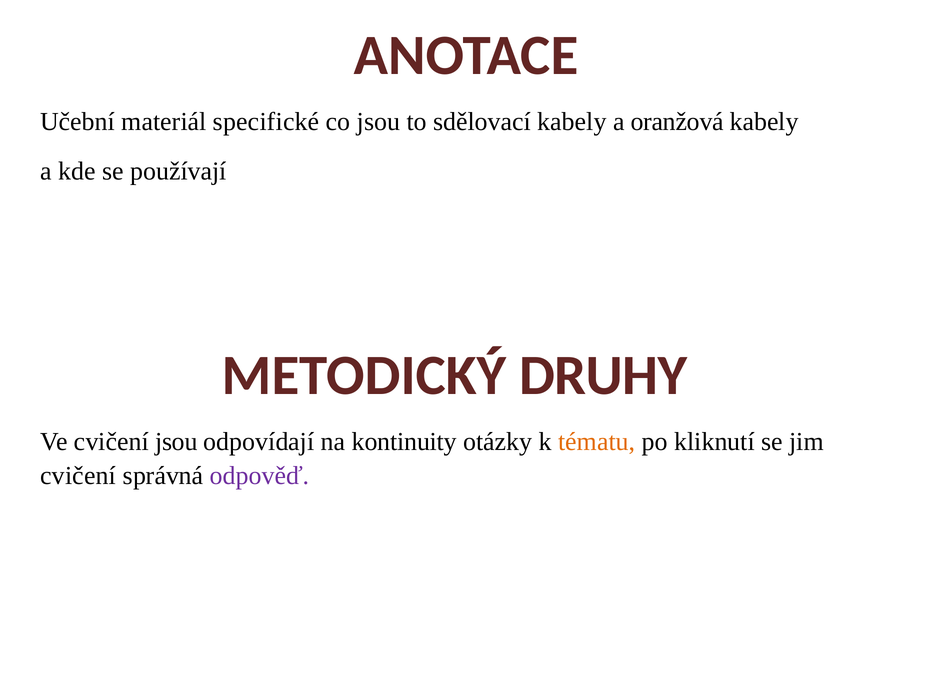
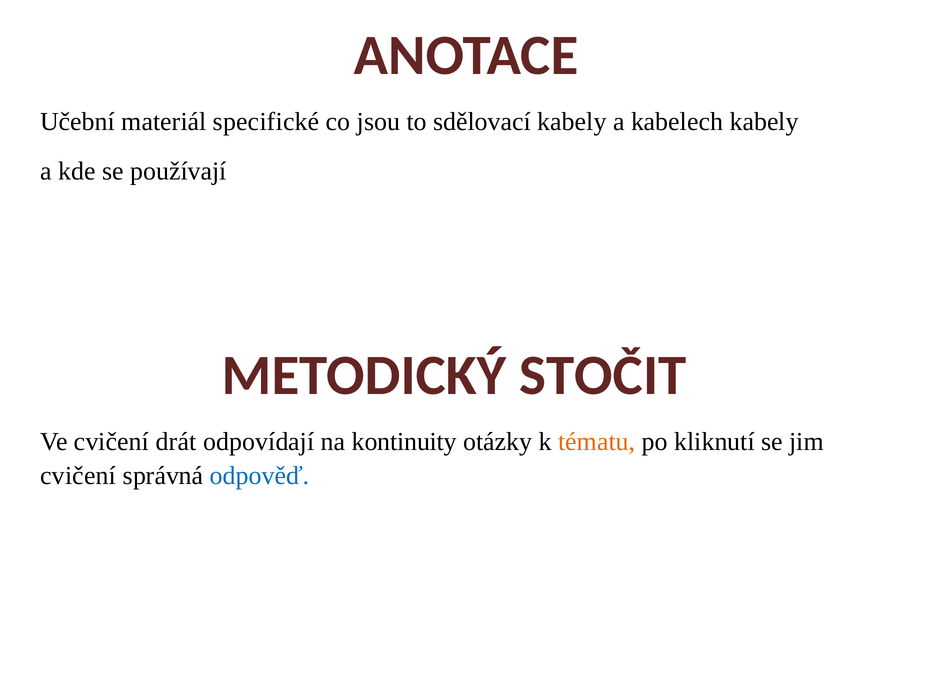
oranžová: oranžová -> kabelech (677, 121)
DRUHY: DRUHY -> STOČIT (603, 376)
cvičení jsou: jsou -> drát (176, 442)
odpověď colour: purple -> blue (260, 476)
